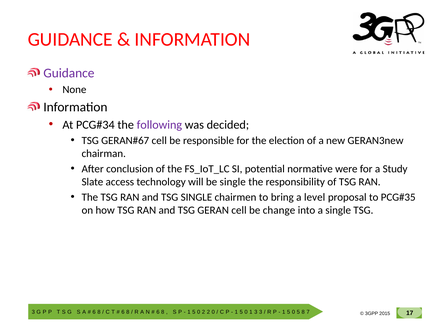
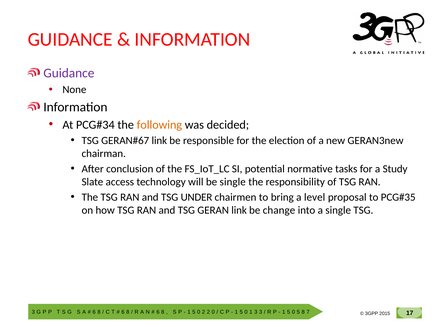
following colour: purple -> orange (159, 125)
cell: cell -> link (159, 141)
were: were -> tasks (346, 169)
TSG SINGLE: SINGLE -> UNDER (196, 198)
GERAN cell: cell -> link (239, 211)
